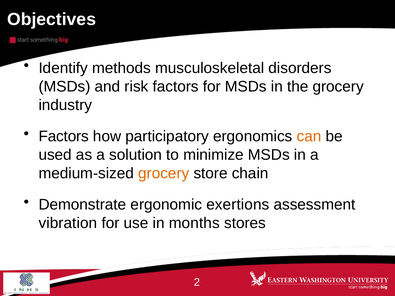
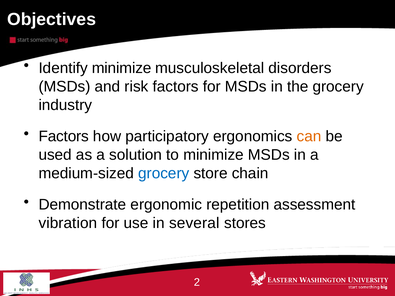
Identify methods: methods -> minimize (122, 68)
grocery colour: orange -> blue (164, 173)
exertions: exertions -> repetition (238, 205)
months: months -> several (194, 223)
